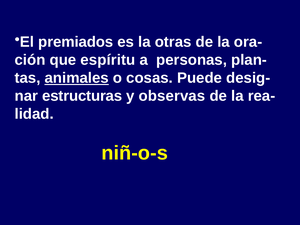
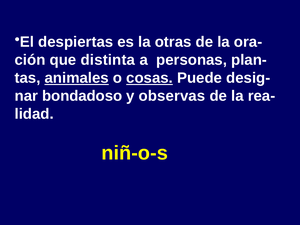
premiados: premiados -> despiertas (76, 42)
espíritu: espíritu -> distinta (108, 60)
cosas underline: none -> present (150, 78)
estructuras: estructuras -> bondadoso (82, 96)
